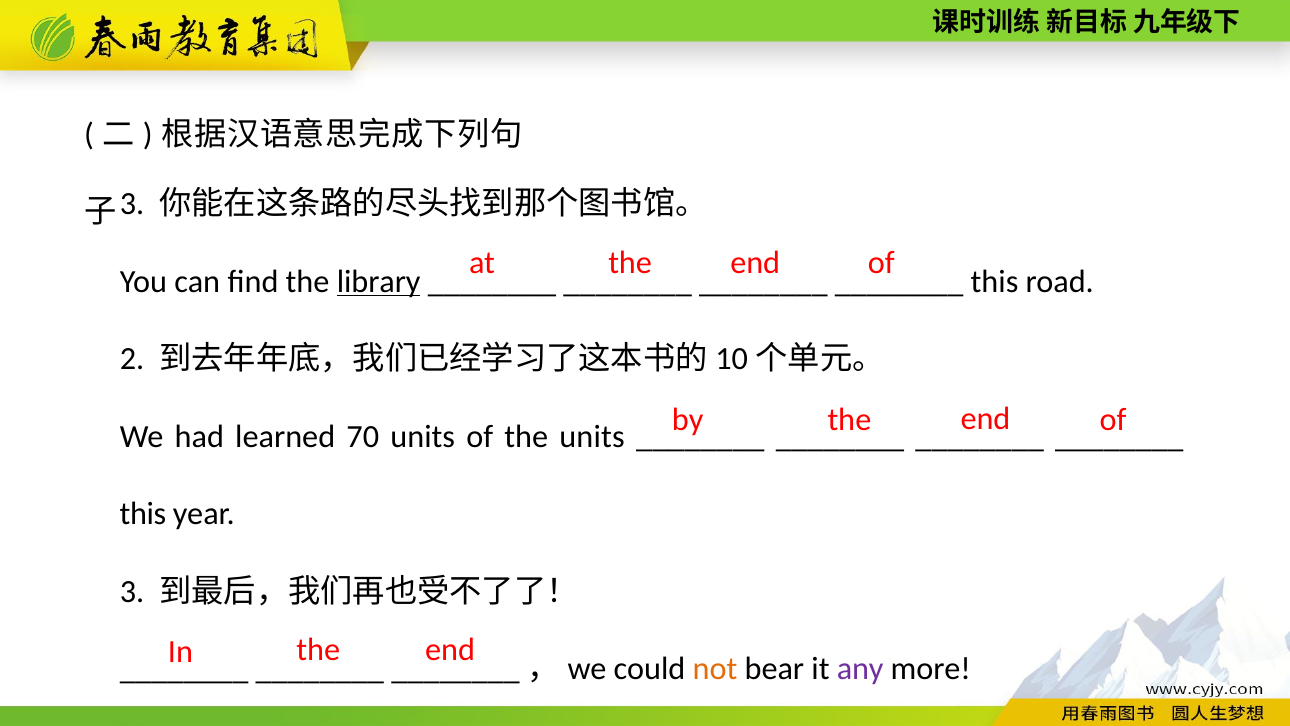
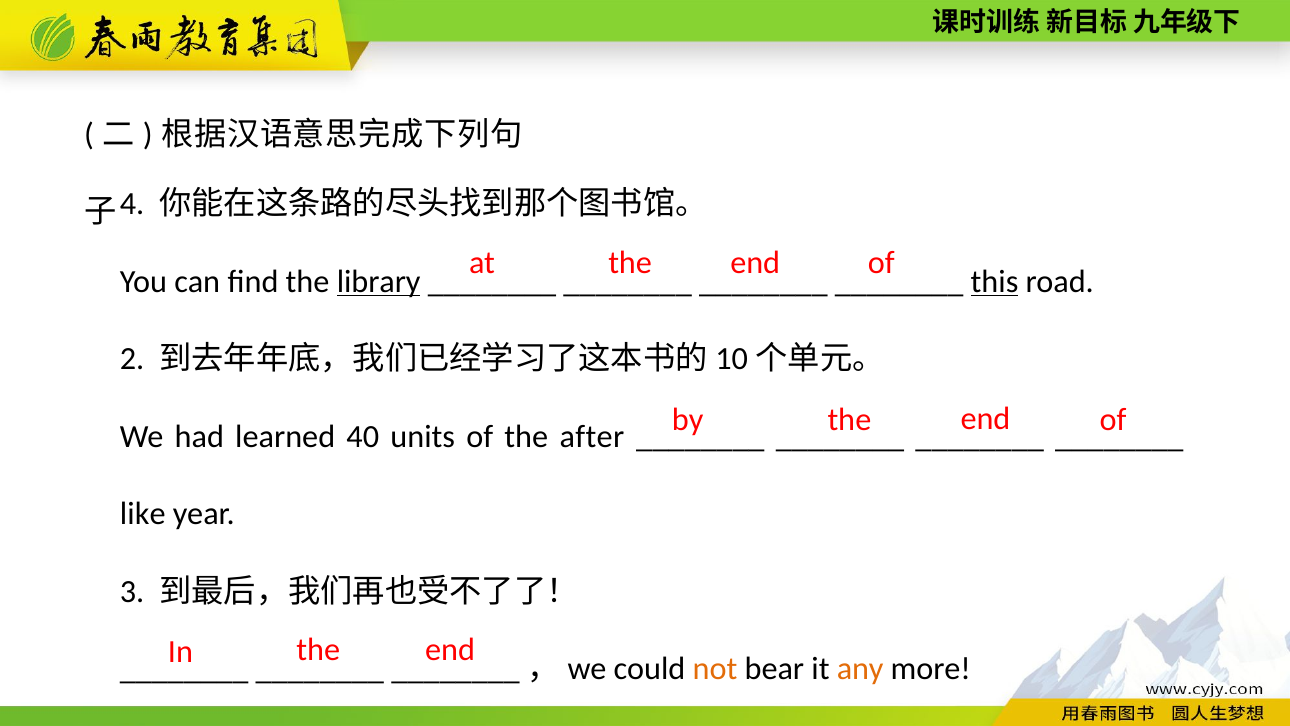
3: 3 -> 4 (132, 204)
this underline: none -> present (995, 281)
70: 70 -> 40 (363, 436)
the units: units -> after (592, 436)
this: this -> like (143, 514)
any colour: purple -> orange (860, 668)
